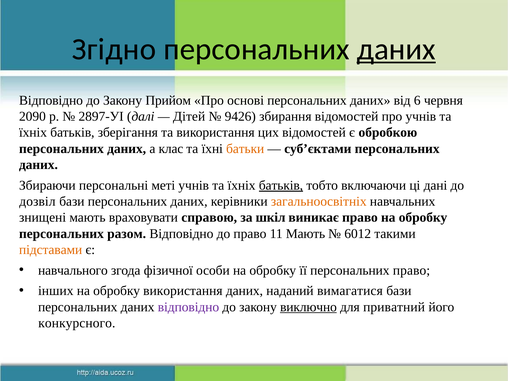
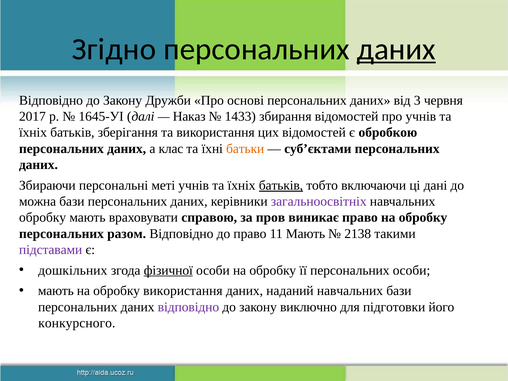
Прийом: Прийом -> Дружби (168, 100)
6: 6 -> 3 (417, 100)
2090: 2090 -> 2017 (32, 116)
2897-УІ: 2897-УІ -> 1645-УІ (101, 116)
Дітей: Дітей -> Наказ (189, 116)
9426: 9426 -> 1433 (240, 116)
дозвіл: дозвіл -> можна (38, 201)
загальноосвітніх colour: orange -> purple (319, 201)
знищені: знищені -> обробку (43, 217)
шкіл: шкіл -> пров (270, 217)
6012: 6012 -> 2138 (358, 234)
підставами colour: orange -> purple (51, 250)
навчального: навчального -> дошкільних (73, 270)
фізичної underline: none -> present (168, 270)
персональних право: право -> особи (412, 270)
інших: інших -> мають (56, 291)
наданий вимагатися: вимагатися -> навчальних (350, 291)
виключно underline: present -> none (308, 307)
приватний: приватний -> підготовки (394, 307)
